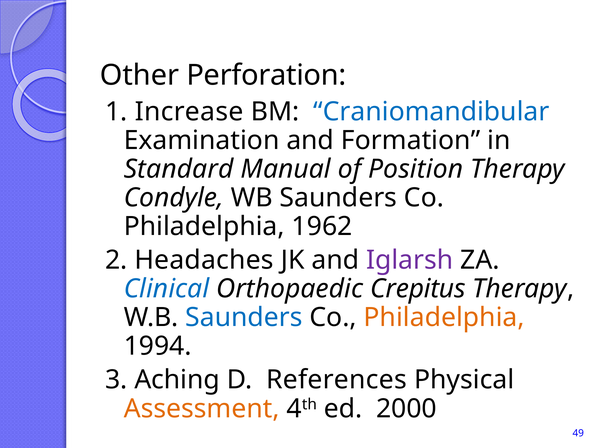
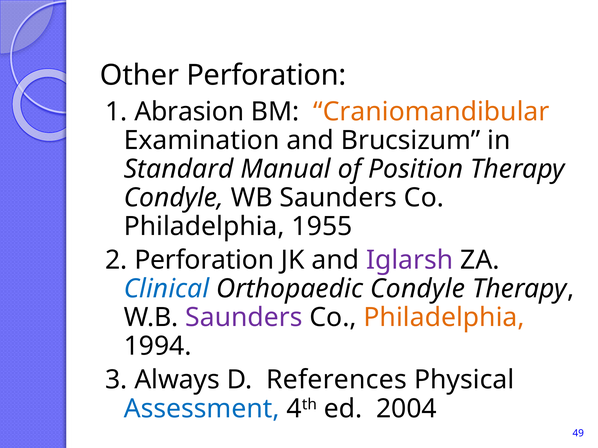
Increase: Increase -> Abrasion (189, 112)
Craniomandibular colour: blue -> orange (431, 112)
Formation: Formation -> Brucsizum (411, 141)
1962: 1962 -> 1955 (322, 227)
2 Headaches: Headaches -> Perforation (204, 260)
Orthopaedic Crepitus: Crepitus -> Condyle (418, 289)
Saunders colour: blue -> purple (244, 318)
Aching: Aching -> Always (177, 380)
Assessment colour: orange -> blue (202, 409)
2000: 2000 -> 2004 (406, 409)
